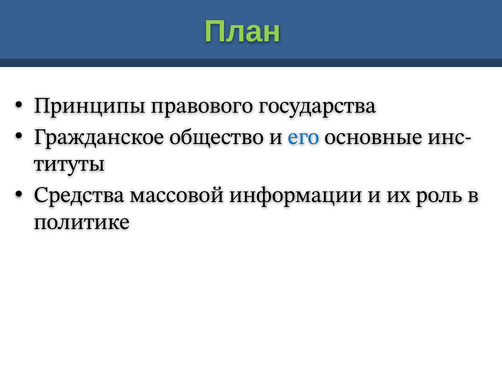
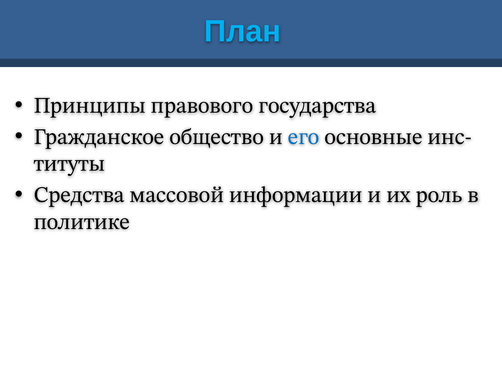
План colour: light green -> light blue (243, 31)
